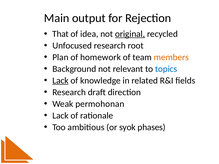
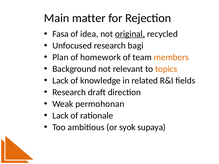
output: output -> matter (89, 18)
That: That -> Fasa (61, 34)
root: root -> bagi (136, 46)
topics colour: blue -> orange (166, 69)
Lack underline: present -> none (60, 81)
phases: phases -> supaya (152, 127)
